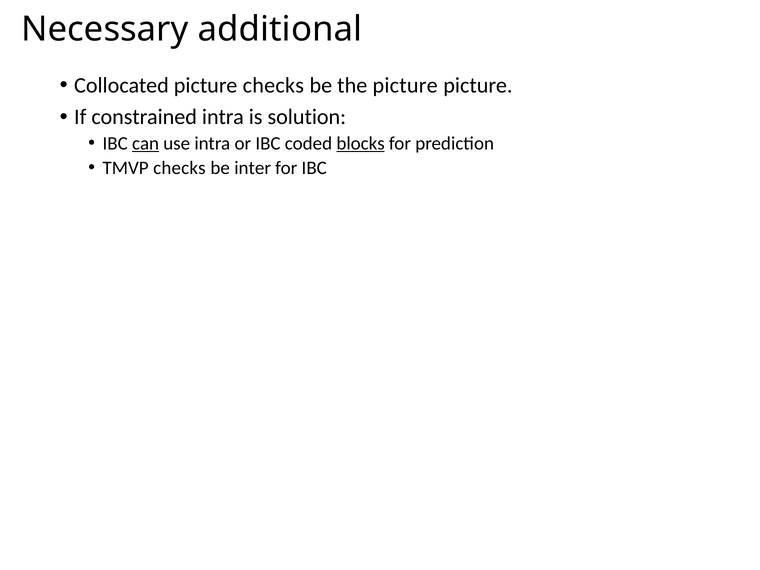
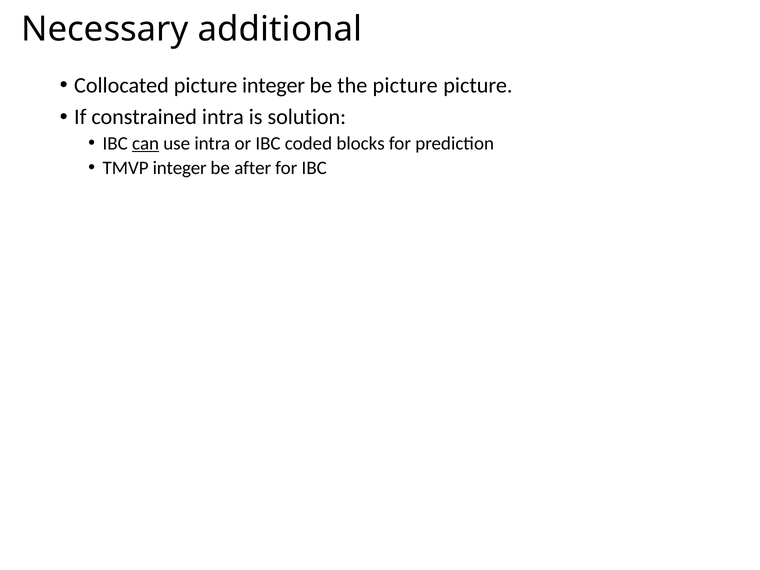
picture checks: checks -> integer (274, 85)
blocks underline: present -> none (361, 143)
TMVP checks: checks -> integer (180, 168)
inter: inter -> after (253, 168)
